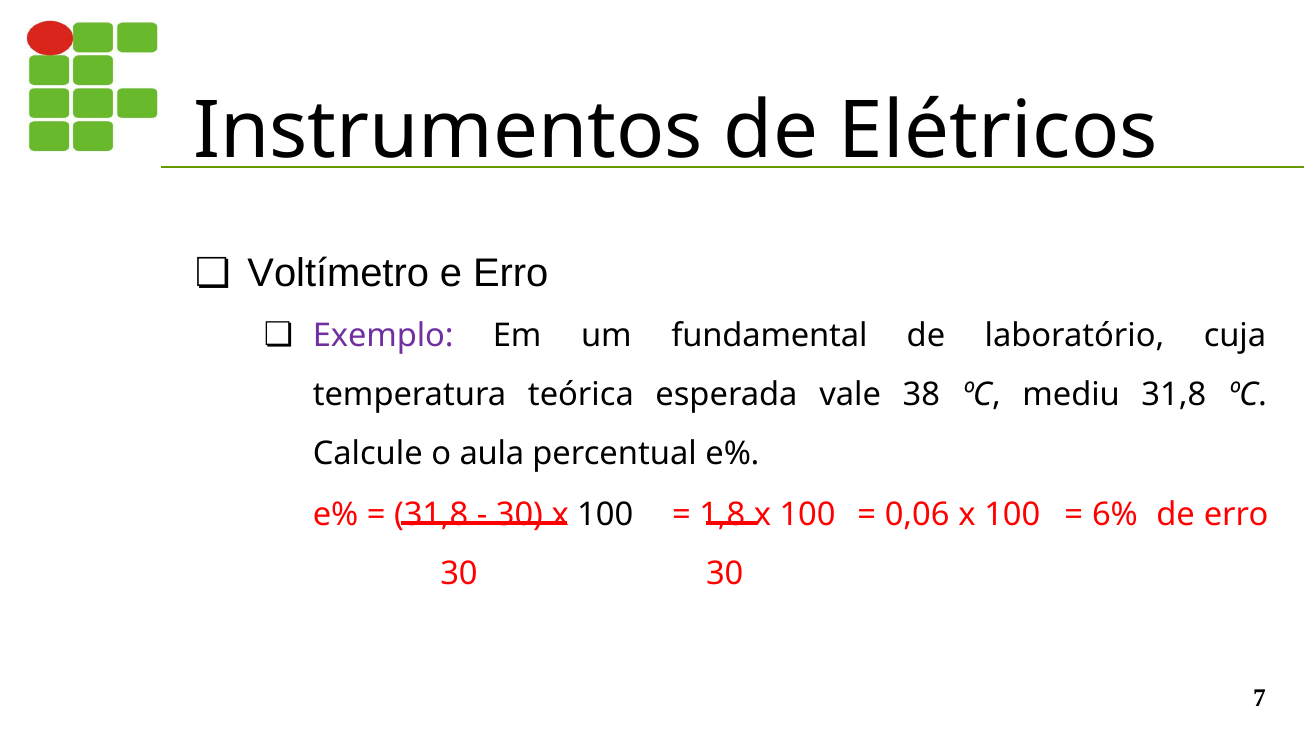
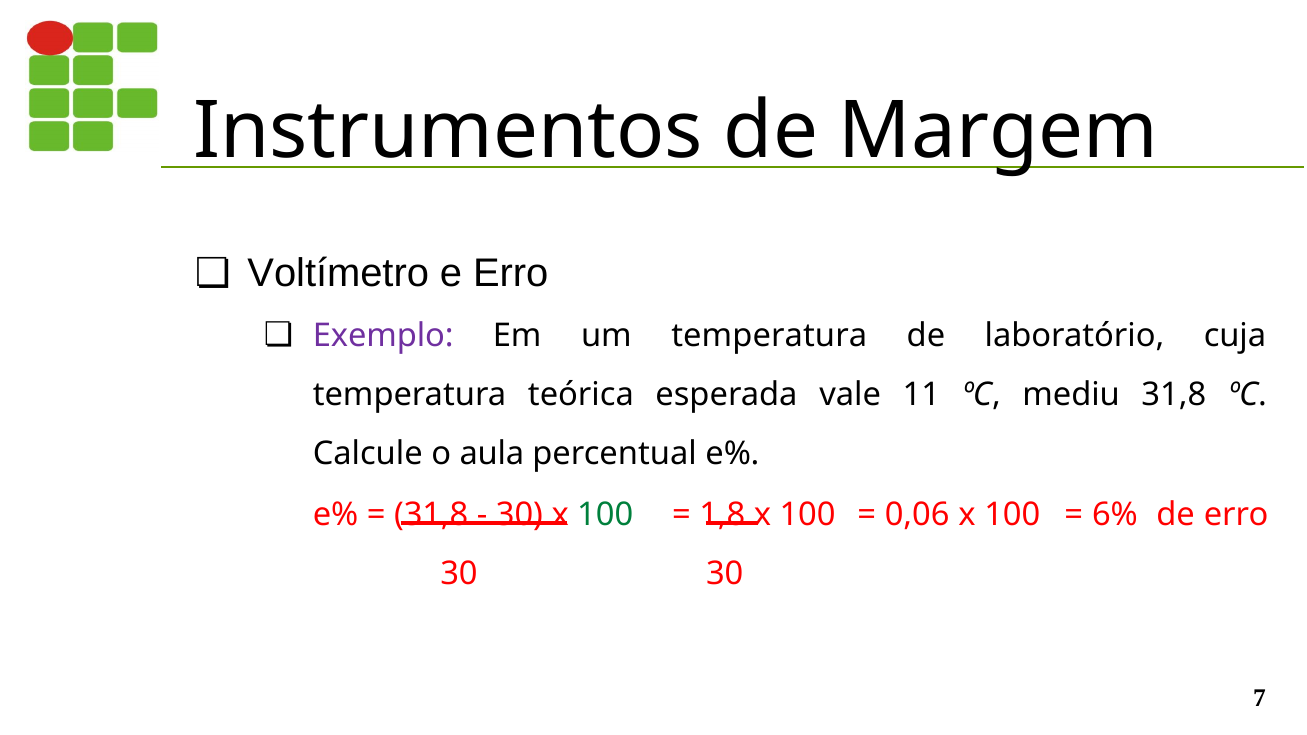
Elétricos: Elétricos -> Margem (998, 131)
um fundamental: fundamental -> temperatura (769, 336)
38: 38 -> 11 (921, 395)
100 colour: black -> green (605, 515)
